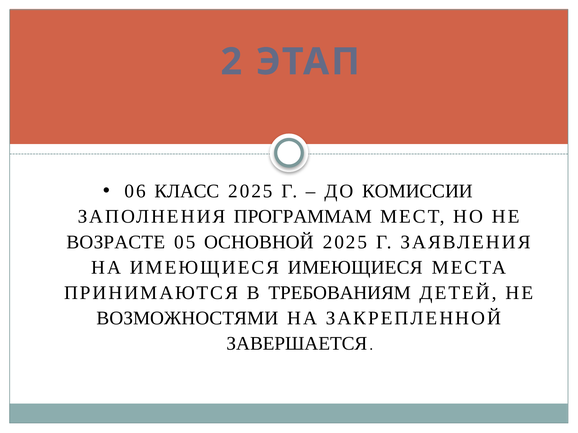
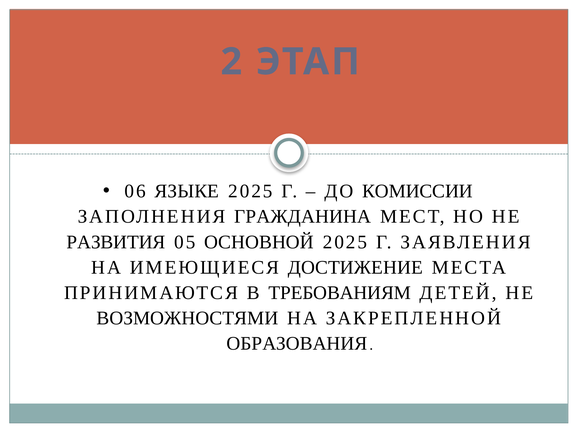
КЛАСС: КЛАСС -> ЯЗЫКЕ (187, 191)
ПРОГРАММАМ: ПРОГРАММАМ -> ГРАЖДАНИНА (303, 217)
ВОЗРАСТЕ: ВОЗРАСТЕ -> РАЗВИТИЯ (116, 242)
ИМЕЮЩИЕСЯ ИМЕЮЩИЕСЯ: ИМЕЮЩИЕСЯ -> ДОСТИЖЕНИЕ (355, 268)
ЗАВЕРШАЕТСЯ: ЗАВЕРШАЕТСЯ -> ОБРАЗОВАНИЯ (297, 344)
